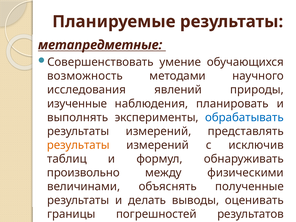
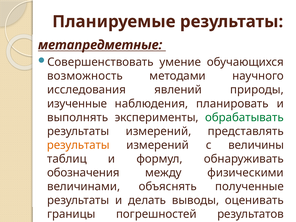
обрабатывать colour: blue -> green (244, 117)
исключив: исключив -> величины (256, 145)
произвольно: произвольно -> обозначения (83, 173)
